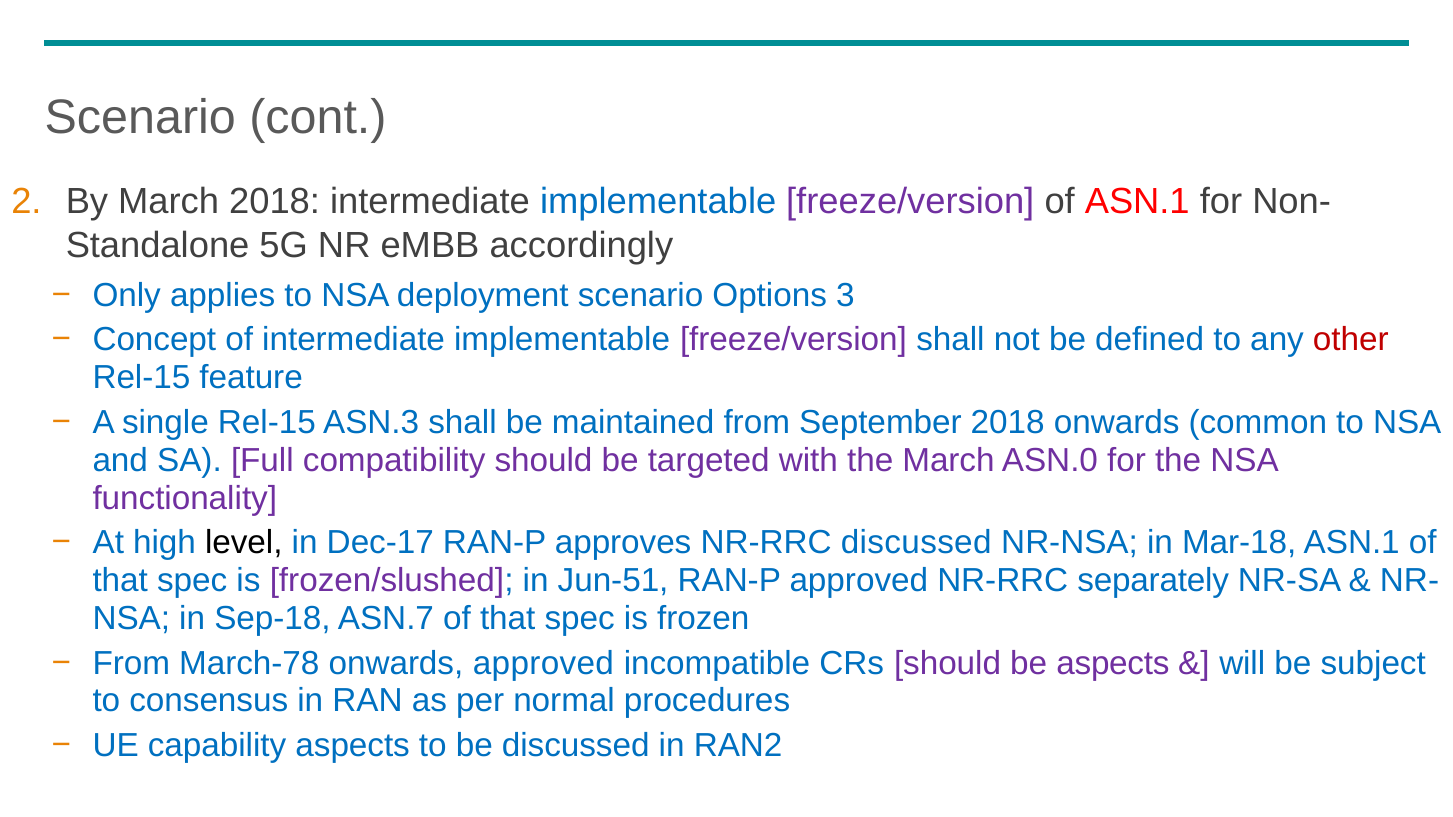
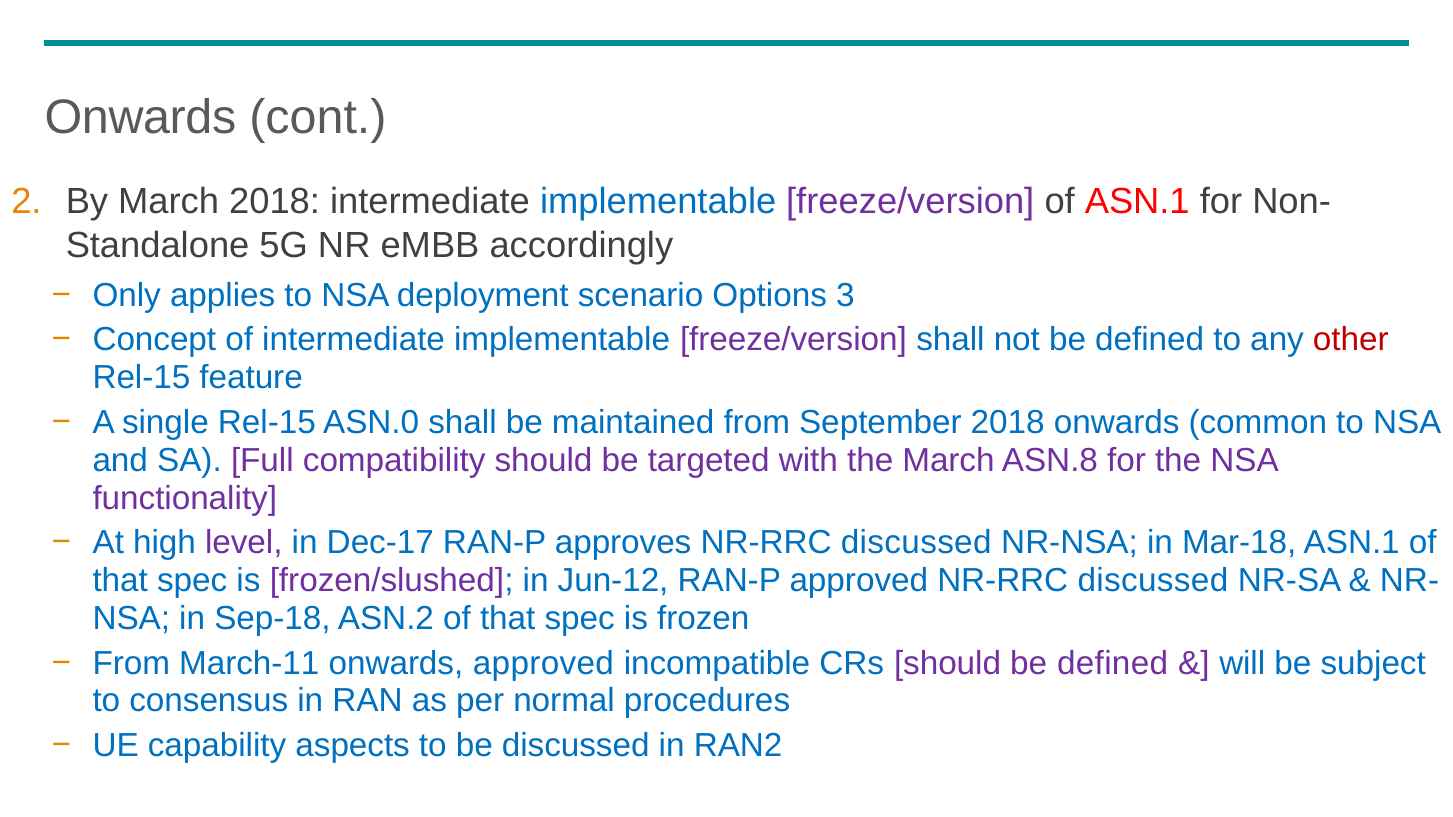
Scenario: Scenario -> Onwards (140, 118)
ASN.3: ASN.3 -> ASN.0 (371, 422)
ASN.0: ASN.0 -> ASN.8 (1050, 460)
level colour: black -> purple (244, 543)
Jun-51: Jun-51 -> Jun-12 (613, 581)
approved NR-RRC separately: separately -> discussed (1153, 581)
ASN.7: ASN.7 -> ASN.2 (386, 619)
March-78: March-78 -> March-11 (249, 663)
should be aspects: aspects -> defined (1113, 663)
